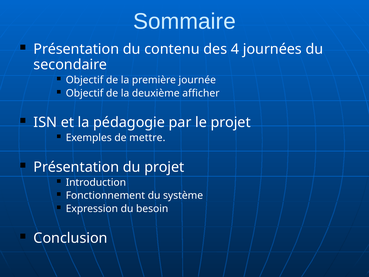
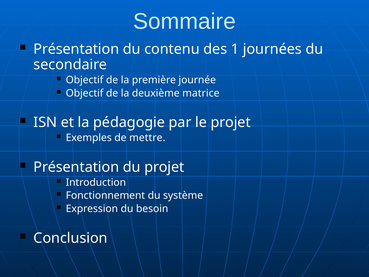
4: 4 -> 1 (235, 49)
afficher: afficher -> matrice (201, 93)
